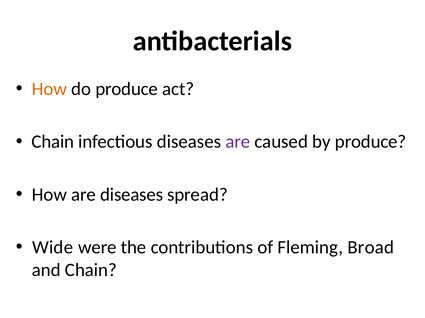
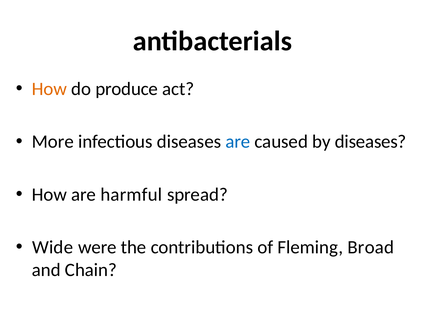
Chain: Chain -> More (53, 142)
are colour: purple -> blue (238, 142)
by produce: produce -> diseases (371, 142)
are diseases: diseases -> harmful (131, 195)
